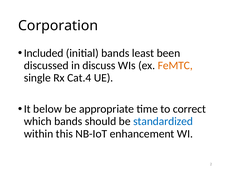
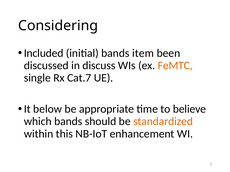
Corporation: Corporation -> Considering (58, 26)
least: least -> item (143, 53)
Cat.4: Cat.4 -> Cat.7 (79, 78)
correct: correct -> believe (189, 109)
standardized colour: blue -> orange (163, 122)
